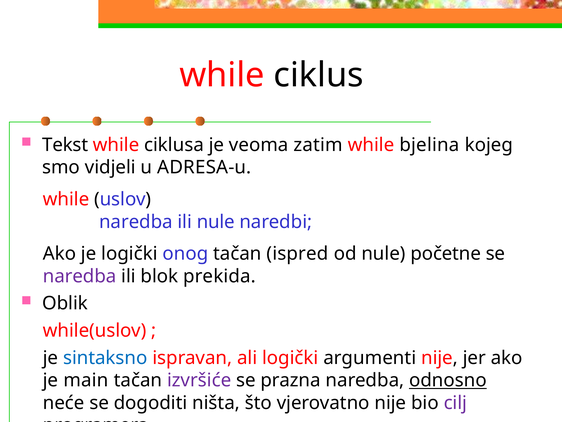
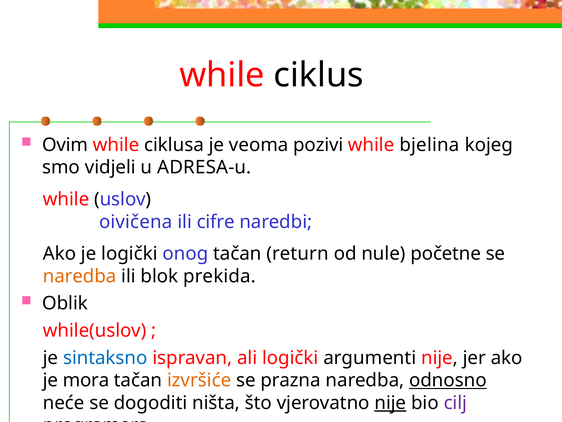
Tekst: Tekst -> Ovim (65, 145)
zatim: zatim -> pozivi (318, 145)
naredba: naredba -> oivičena (136, 222)
ili nule: nule -> cifre (216, 222)
ispred: ispred -> return (298, 253)
naredba colour: purple -> orange (80, 276)
main: main -> mora (86, 380)
izvršiće colour: purple -> orange (199, 380)
nije underline: none -> present (390, 402)
